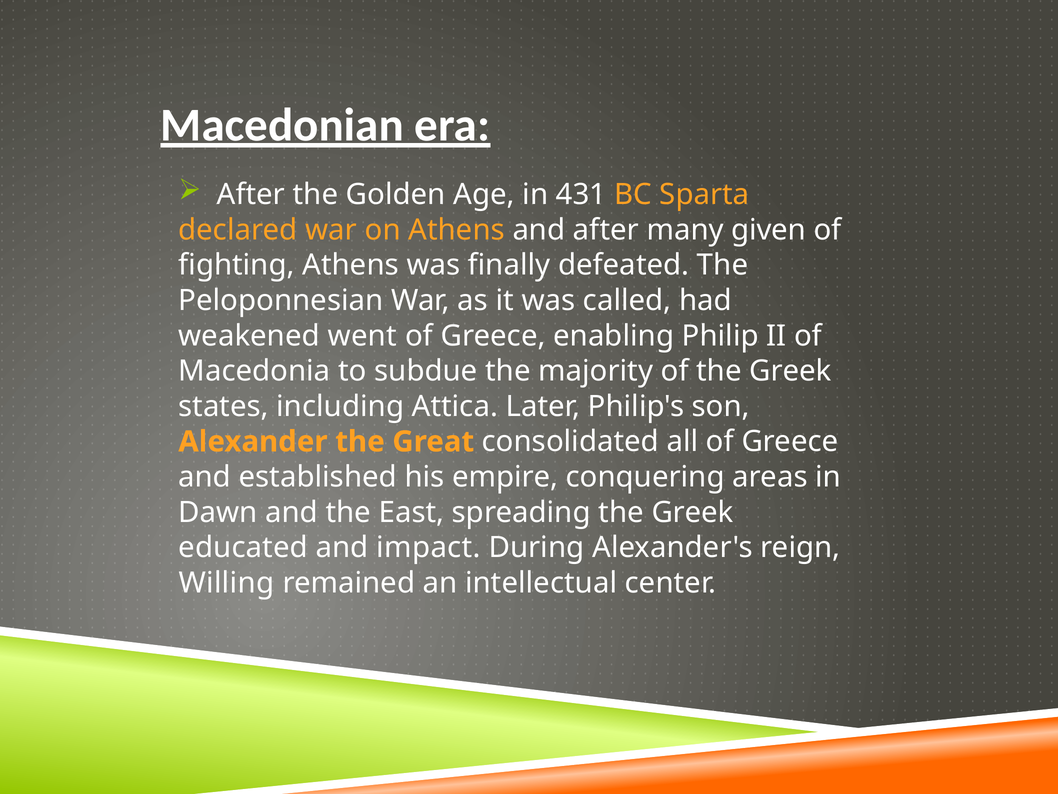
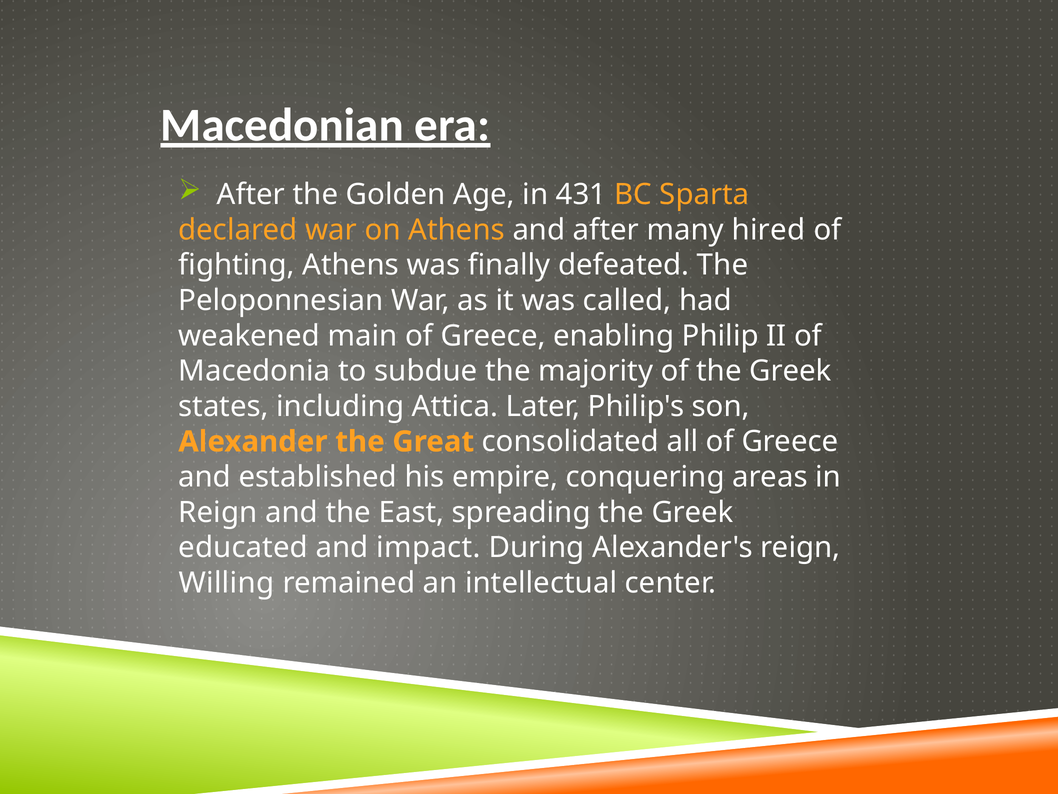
given: given -> hired (768, 230)
went: went -> main (362, 336)
Dawn: Dawn -> Reign (218, 512)
